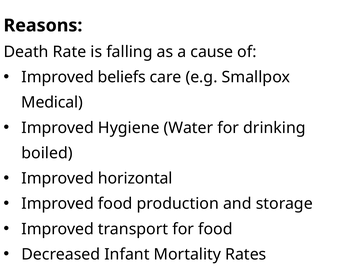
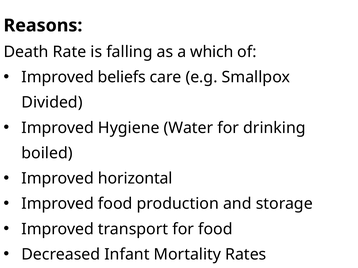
cause: cause -> which (212, 52)
Medical: Medical -> Divided (52, 103)
